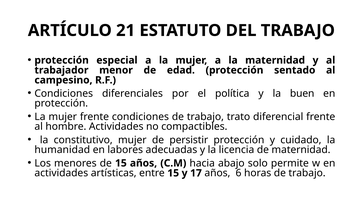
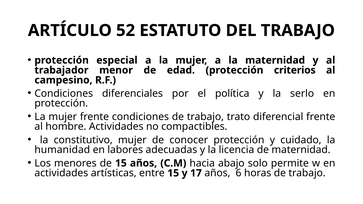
21: 21 -> 52 (126, 30)
sentado: sentado -> criterios (295, 70)
buen: buen -> serlo (302, 93)
persistir: persistir -> conocer (189, 140)
